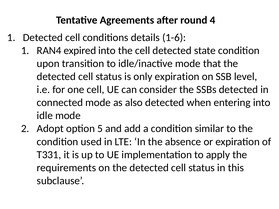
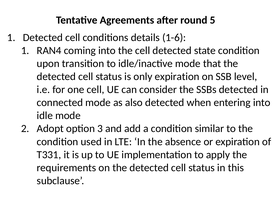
4: 4 -> 5 (213, 20)
expired: expired -> coming (80, 51)
5: 5 -> 3 (100, 129)
